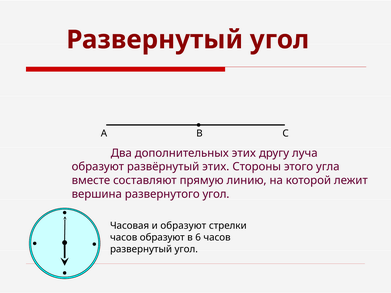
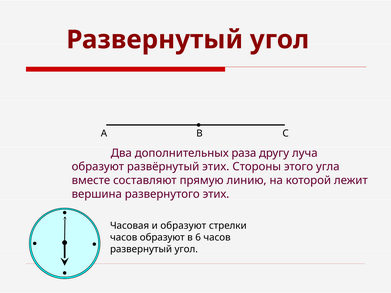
дополнительных этих: этих -> раза (244, 153)
развернутого угол: угол -> этих (216, 194)
